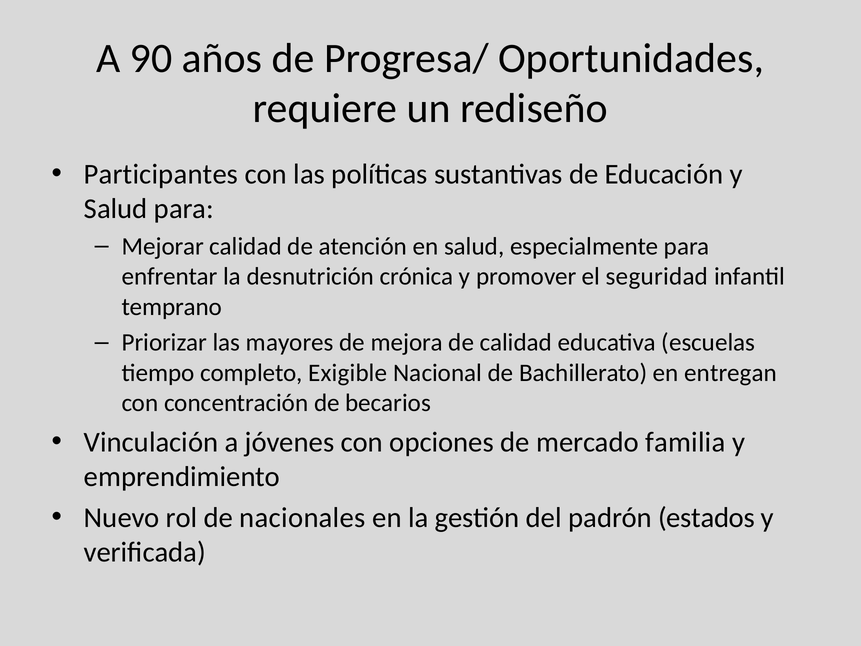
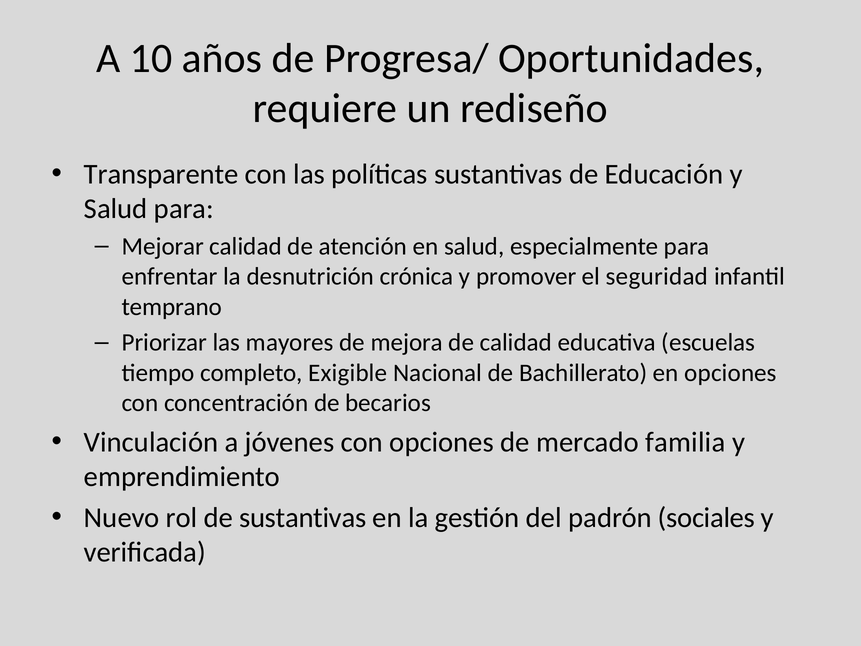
90: 90 -> 10 (151, 58)
Participantes: Participantes -> Transparente (161, 174)
en entregan: entregan -> opciones (731, 373)
de nacionales: nacionales -> sustantivas (303, 518)
estados: estados -> sociales (707, 518)
